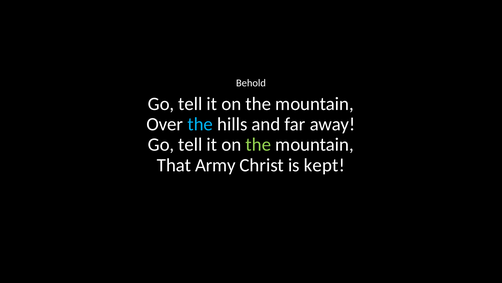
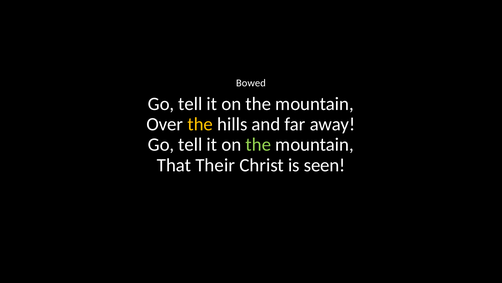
Behold: Behold -> Bowed (251, 83)
the colour: light blue -> yellow (200, 124)
Army: Army -> Their (215, 165)
kept: kept -> seen (325, 165)
